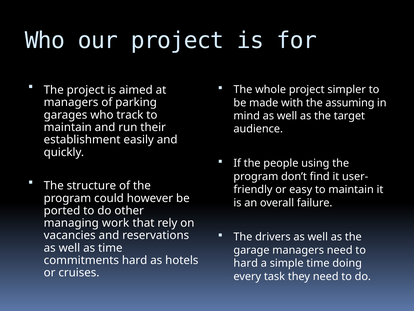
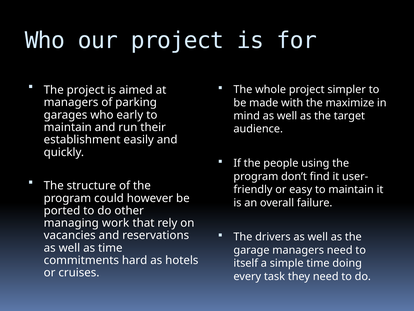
assuming: assuming -> maximize (350, 103)
track: track -> early (130, 115)
hard: hard -> itself (246, 263)
